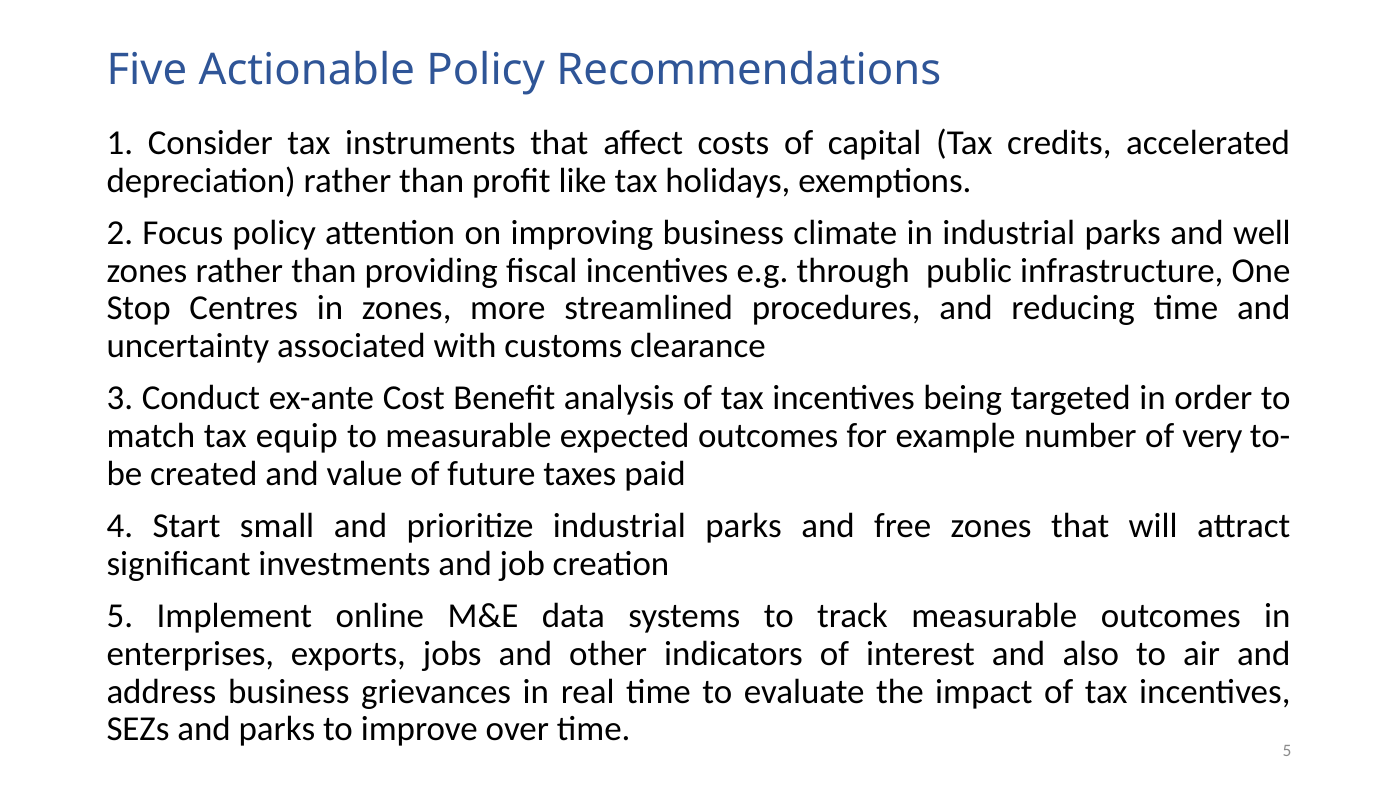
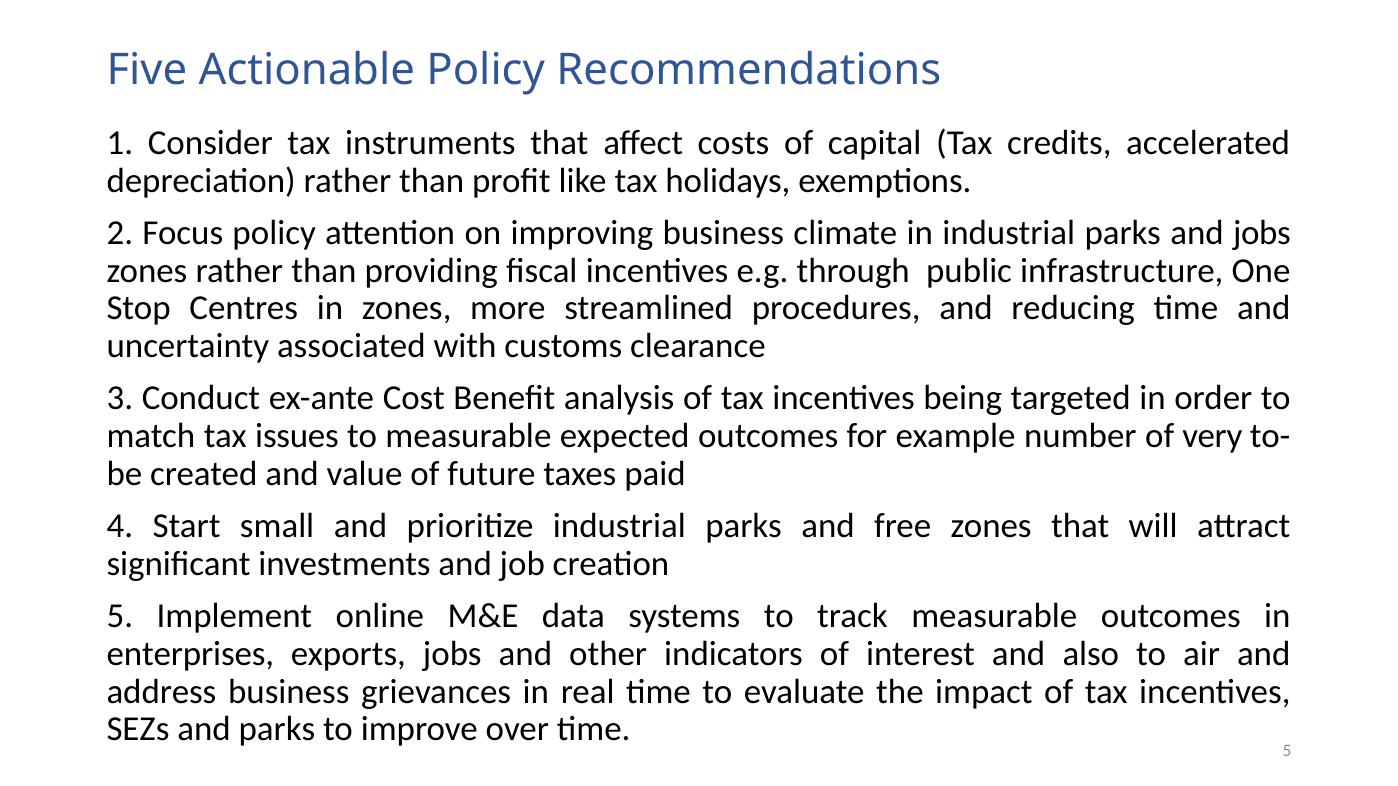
and well: well -> jobs (1262, 233)
equip: equip -> issues (297, 436)
